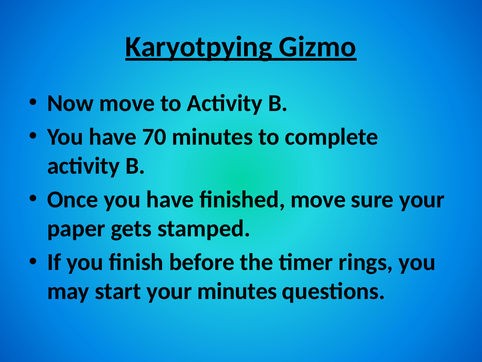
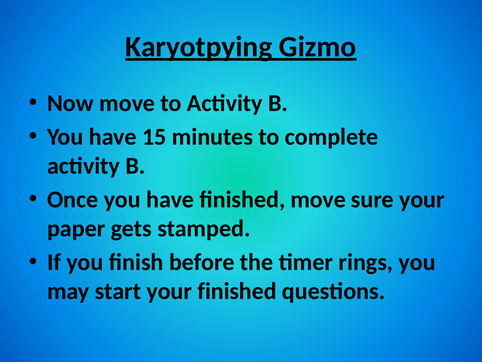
70: 70 -> 15 (154, 137)
your minutes: minutes -> finished (237, 291)
